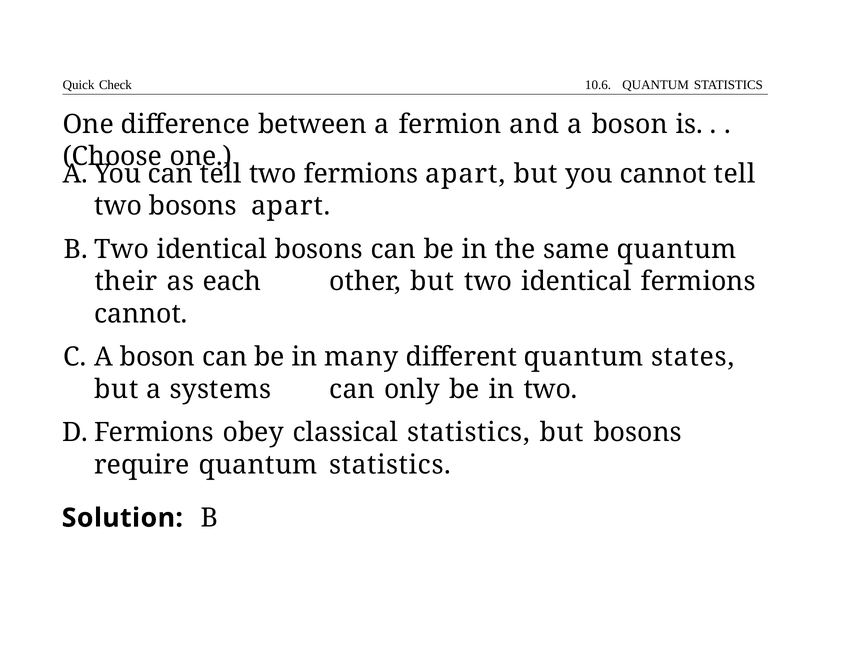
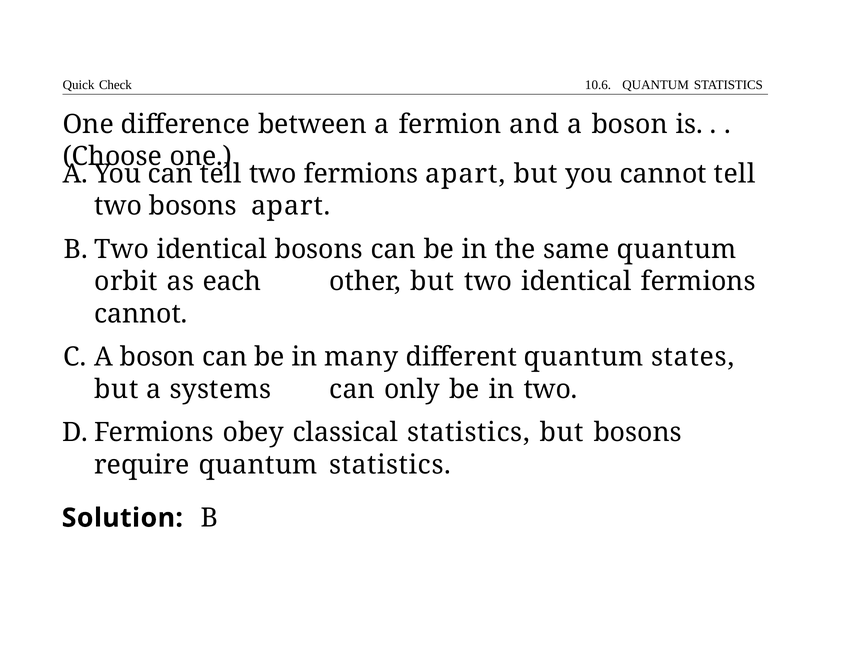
their: their -> orbit (126, 282)
